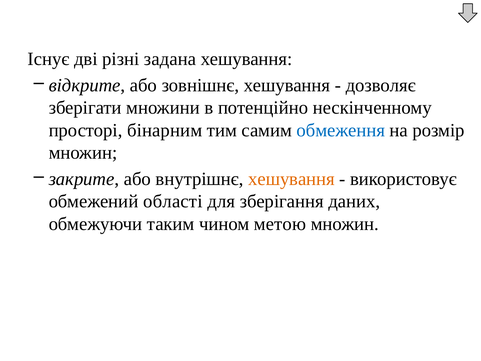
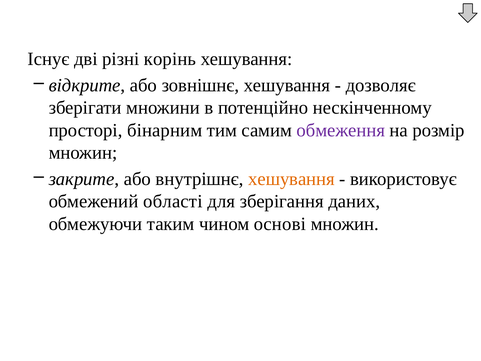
задана: задана -> корінь (170, 59)
обмеження colour: blue -> purple (341, 130)
метою: метою -> основі (280, 224)
